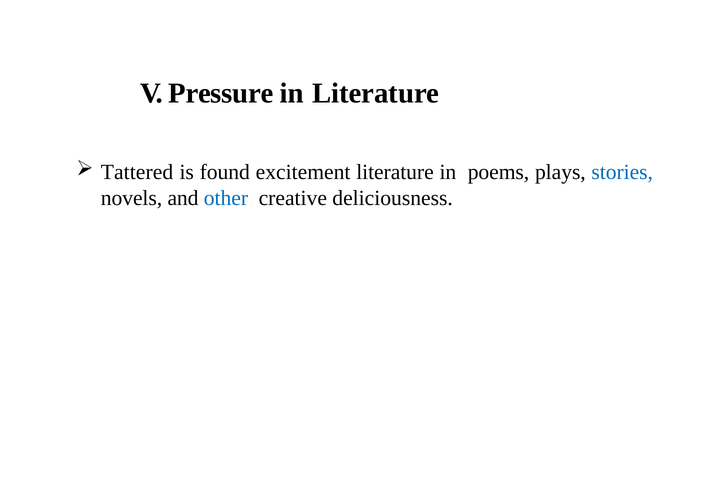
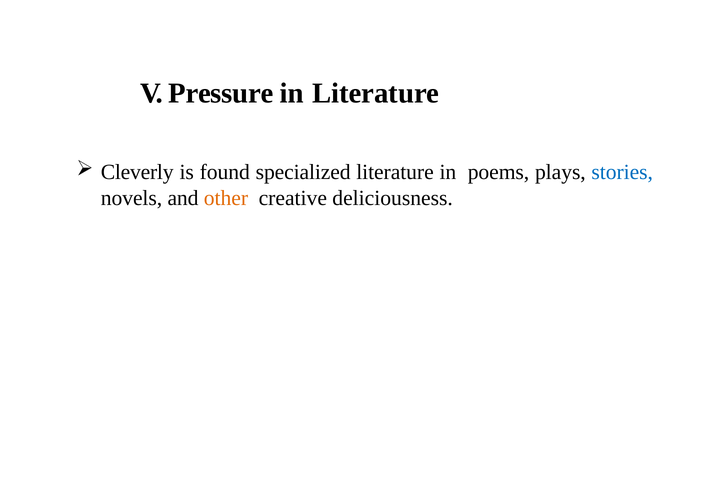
Tattered: Tattered -> Cleverly (137, 172)
excitement: excitement -> specialized (303, 172)
other colour: blue -> orange (226, 198)
